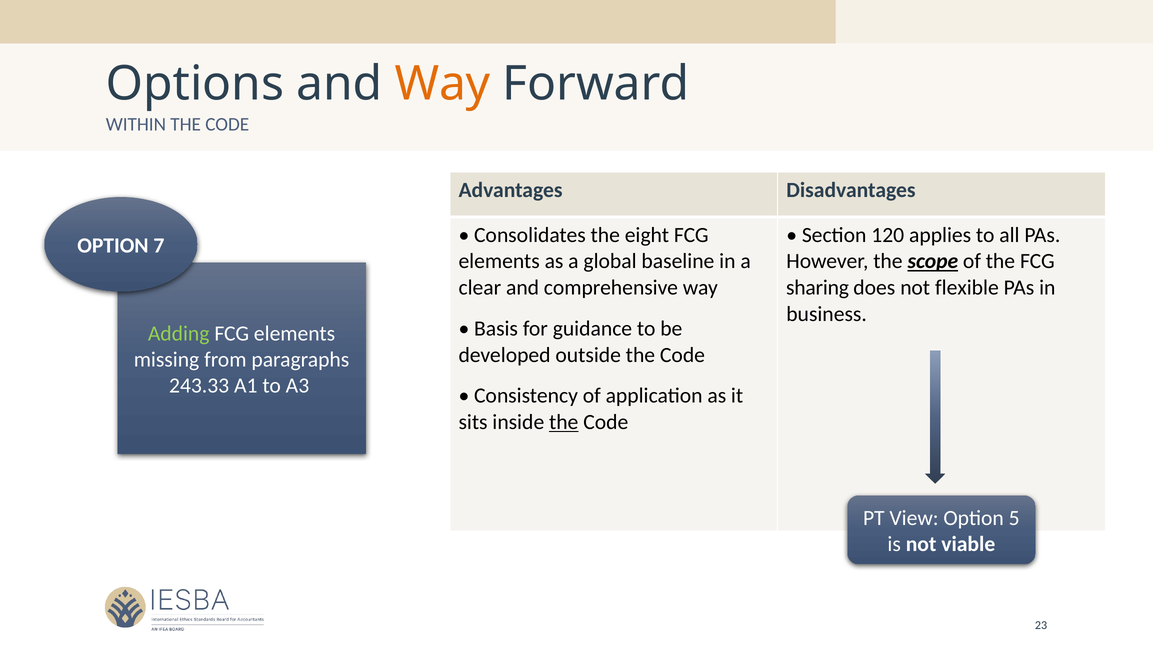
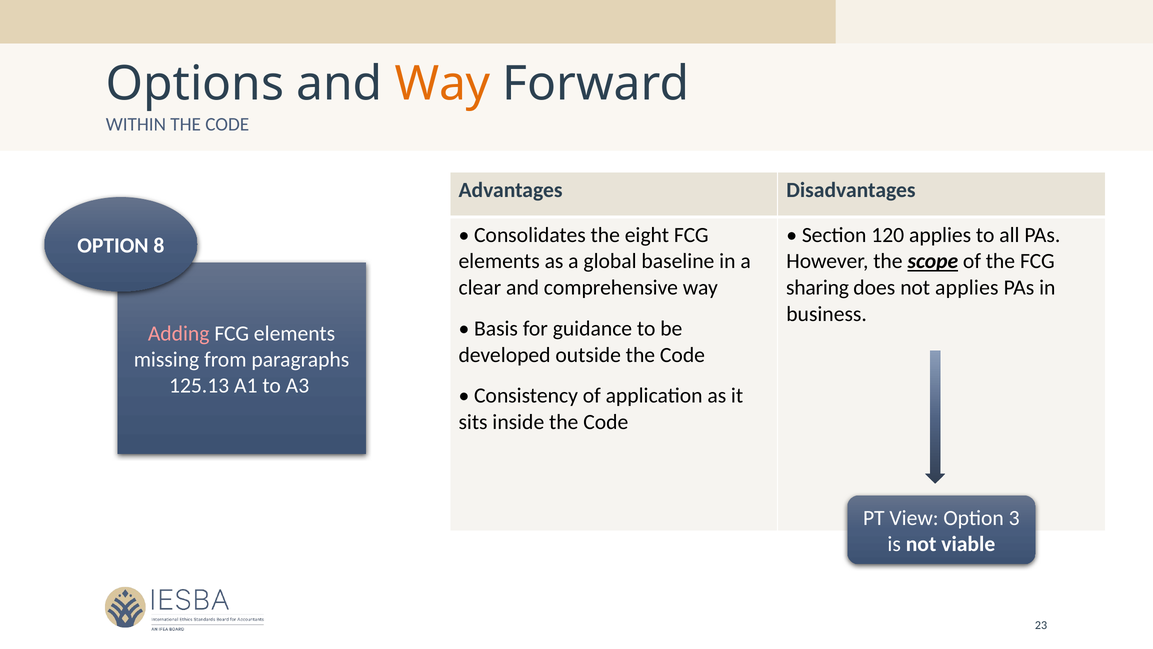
7: 7 -> 8 (159, 246)
not flexible: flexible -> applies (967, 288)
Adding colour: light green -> pink (179, 333)
243.33: 243.33 -> 125.13 (199, 385)
the underline: present -> none (564, 422)
5: 5 -> 3 (1014, 518)
